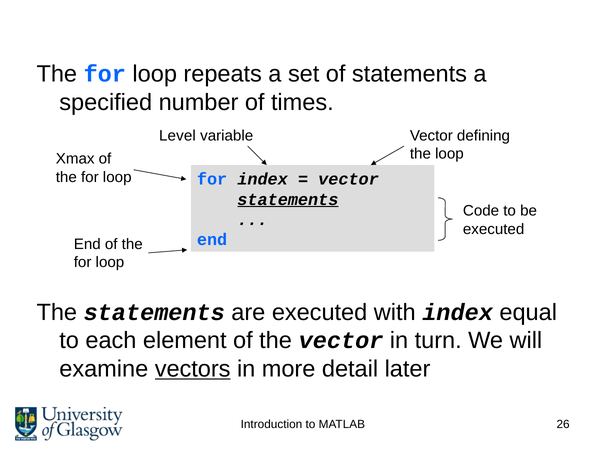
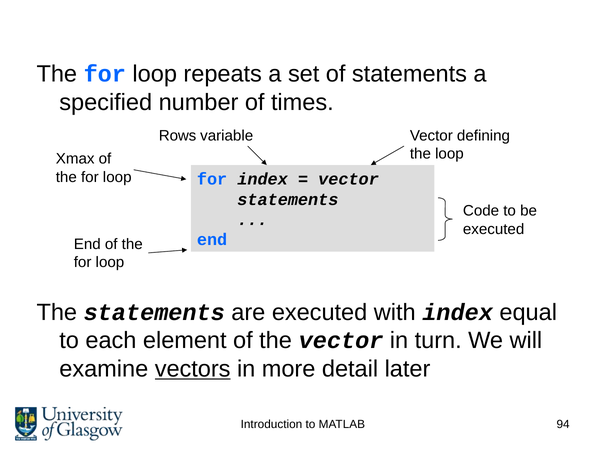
Level: Level -> Rows (178, 136)
statements underline: present -> none (288, 200)
26: 26 -> 94 (563, 425)
